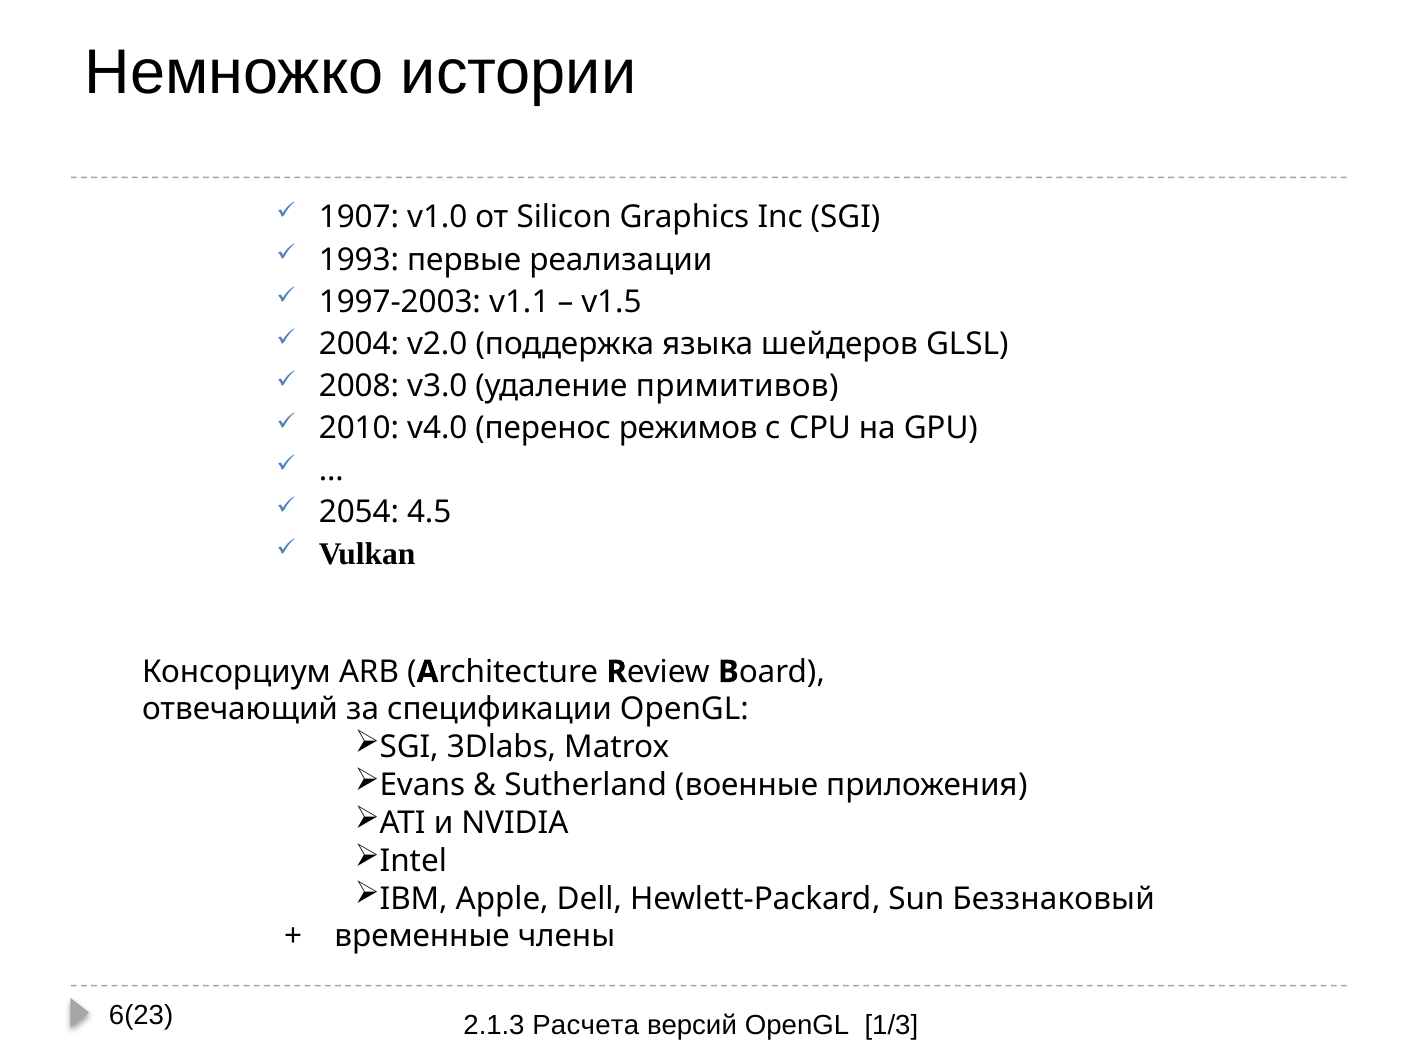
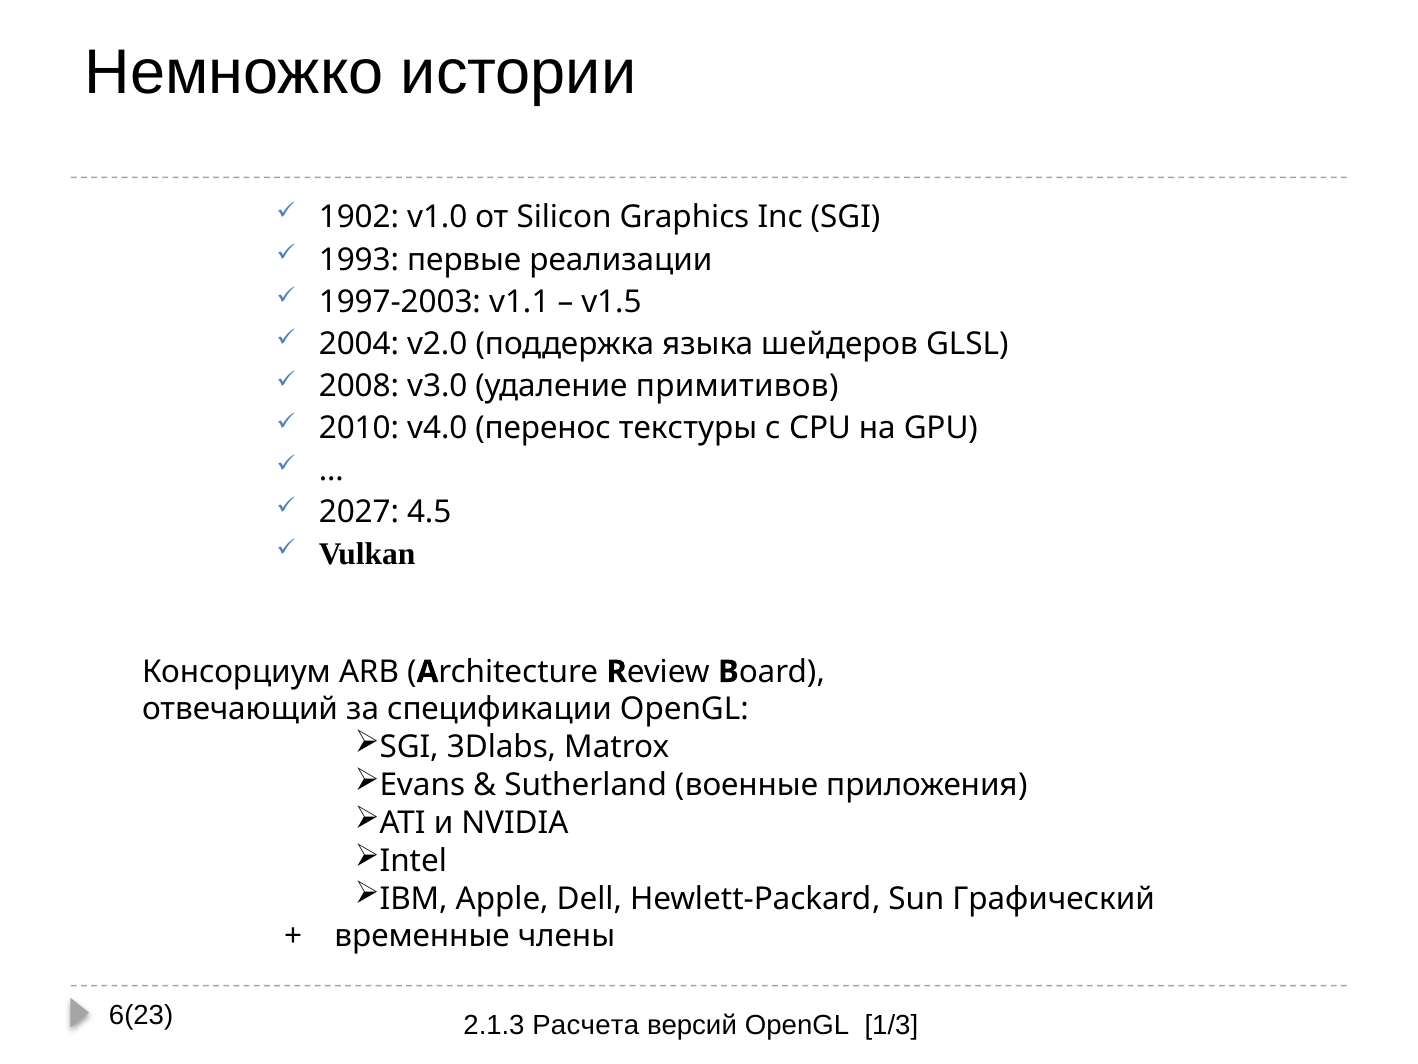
1907: 1907 -> 1902 (359, 217)
режимов: режимов -> текстуры (688, 428)
2054: 2054 -> 2027 (359, 512)
Беззнаковый: Беззнаковый -> Графический (1054, 898)
